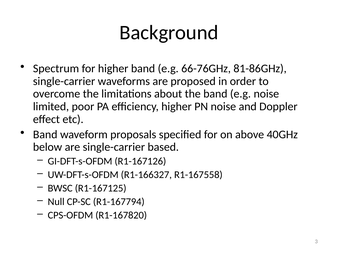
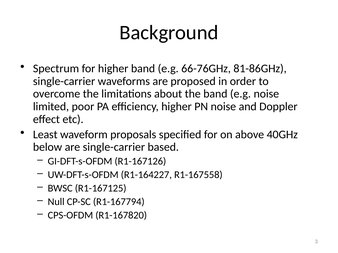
Band: Band -> Least (45, 135)
R1-166327: R1-166327 -> R1-164227 (146, 175)
